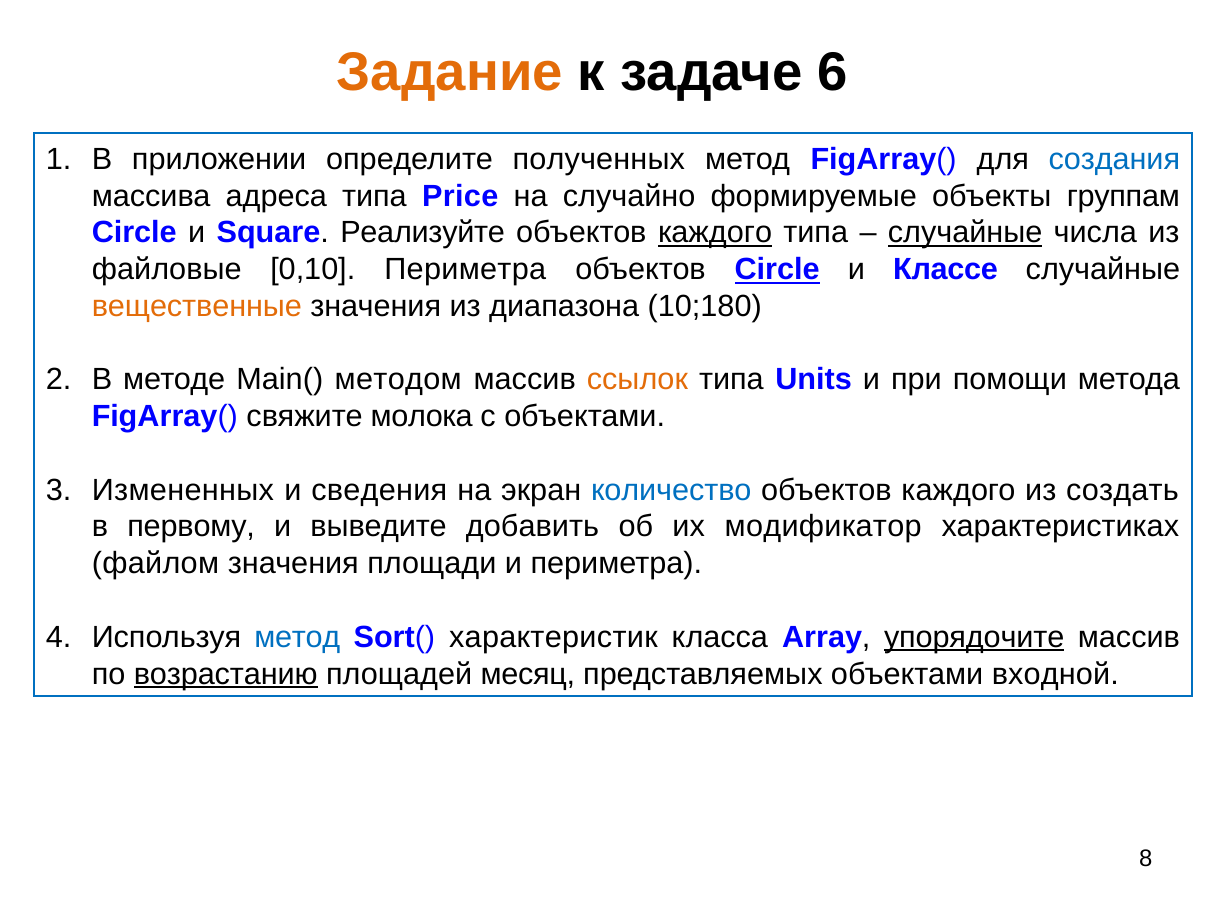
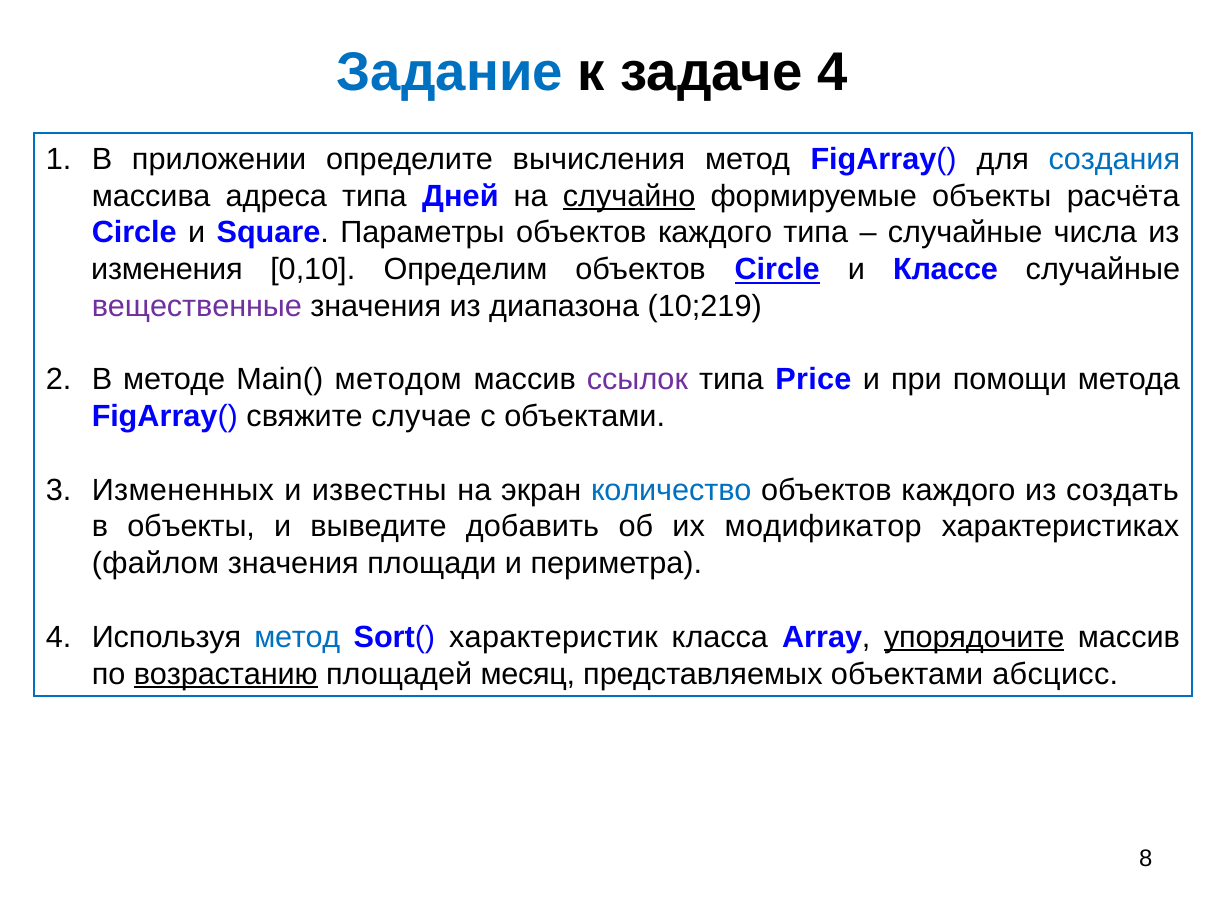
Задание colour: orange -> blue (450, 72)
задаче 6: 6 -> 4 (833, 72)
полученных: полученных -> вычисления (599, 159)
Price: Price -> Дней (460, 196)
случайно underline: none -> present (629, 196)
группам: группам -> расчёта (1123, 196)
Реализуйте: Реализуйте -> Параметры (423, 233)
каждого underline: present -> none (715, 233)
случайные underline: present -> none (965, 233)
файловые: файловые -> изменения (167, 270)
0,10 Периметра: Периметра -> Определим (466, 270)
вещественные colour: orange -> purple (197, 306)
10;180: 10;180 -> 10;219 (705, 306)
ссылок colour: orange -> purple (637, 380)
Units: Units -> Price (813, 380)
молока: молока -> случае (421, 417)
сведения: сведения -> известны (379, 490)
в первому: первому -> объекты (191, 527)
входной: входной -> абсцисс (1055, 674)
